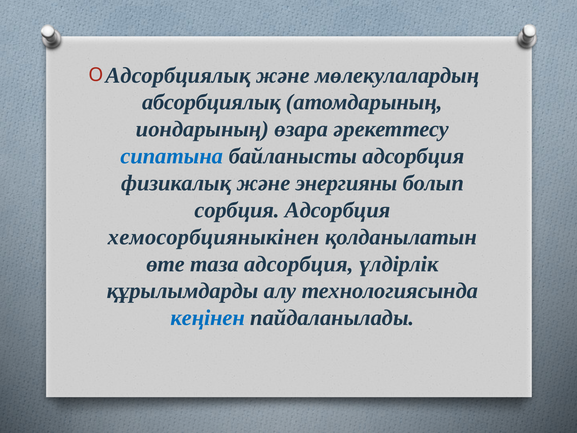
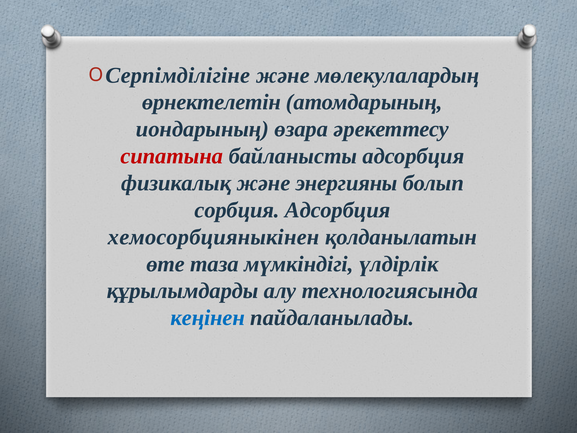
Адсорбциялық: Адсорбциялық -> Серпімділігіне (178, 75)
абсорбциялық: абсорбциялық -> өрнектелетін (211, 102)
сипатына colour: blue -> red (172, 156)
таза адсорбция: адсорбция -> мүмкіндігі (299, 264)
